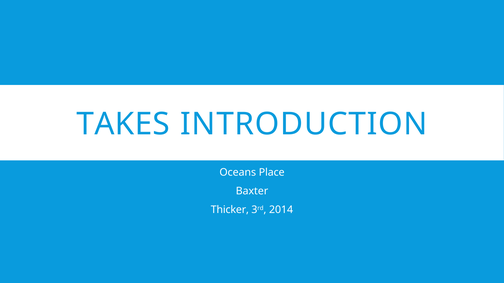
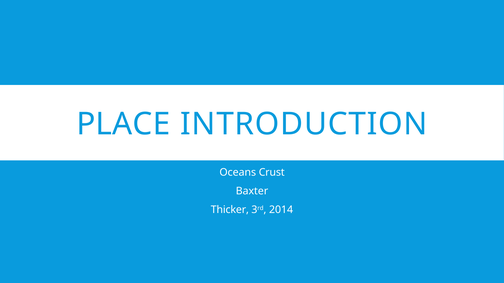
TAKES: TAKES -> PLACE (123, 124)
Place: Place -> Crust (272, 173)
